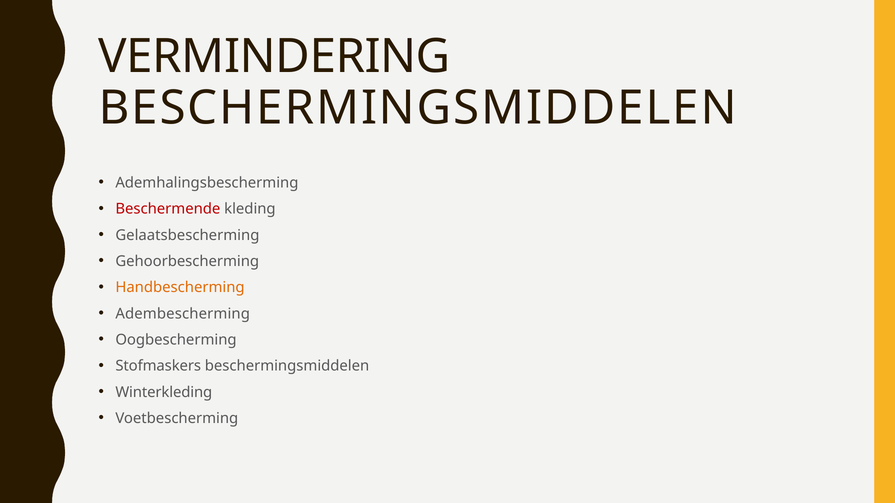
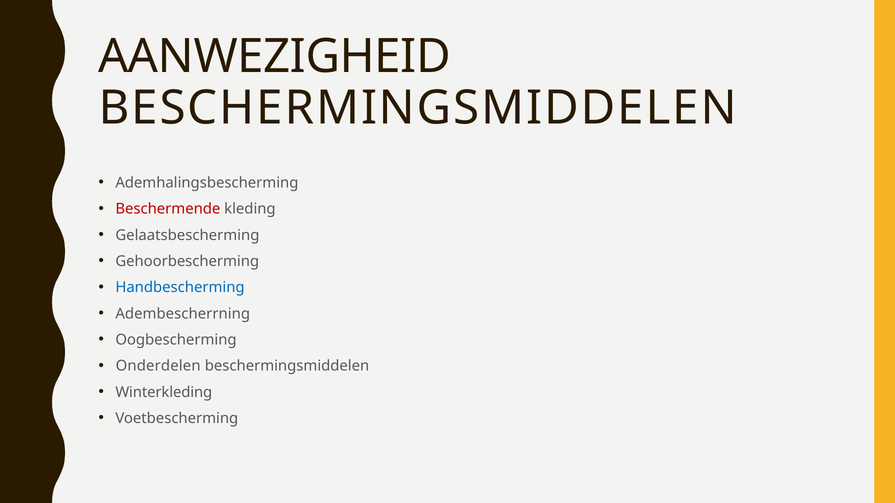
VERMINDERING: VERMINDERING -> AANWEZIGHEID (274, 57)
Handbescherming colour: orange -> blue (180, 288)
Adembescherming: Adembescherming -> Adembescherrning (183, 314)
Stofmaskers: Stofmaskers -> Onderdelen (158, 366)
